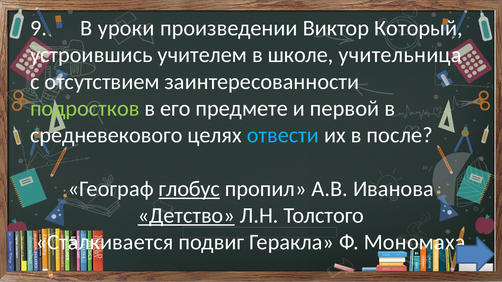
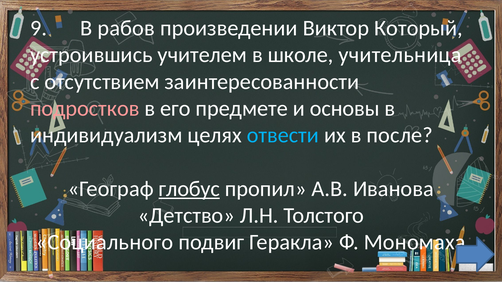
уроки: уроки -> рабов (126, 28)
подростков colour: light green -> pink (85, 109)
первой: первой -> основы (345, 109)
средневекового: средневекового -> индивидуализм (106, 135)
Детство underline: present -> none (186, 216)
Сталкивается: Сталкивается -> Социального (104, 243)
